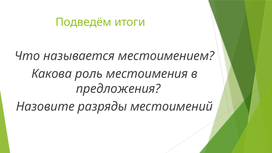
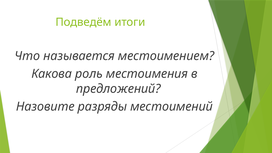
предложения: предложения -> предложений (118, 89)
